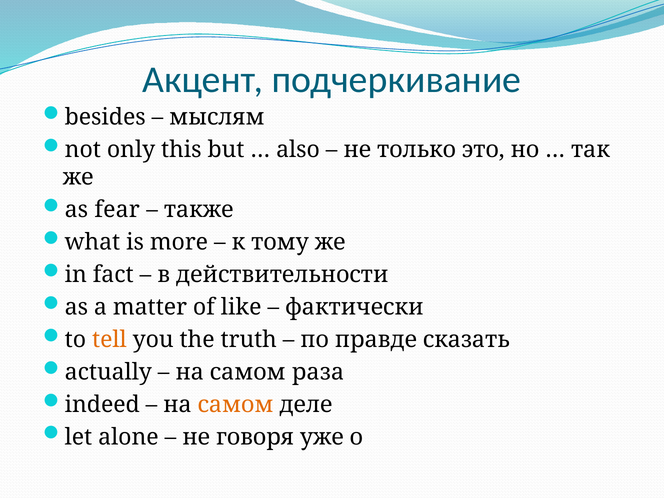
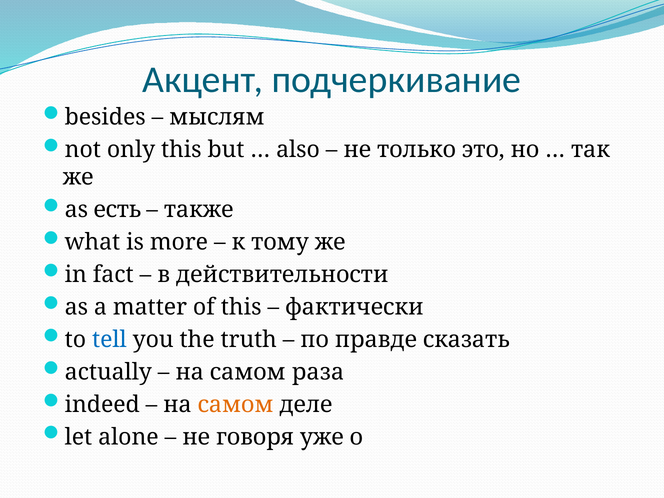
fear: fear -> есть (117, 210)
of like: like -> this (241, 307)
tell colour: orange -> blue (109, 340)
